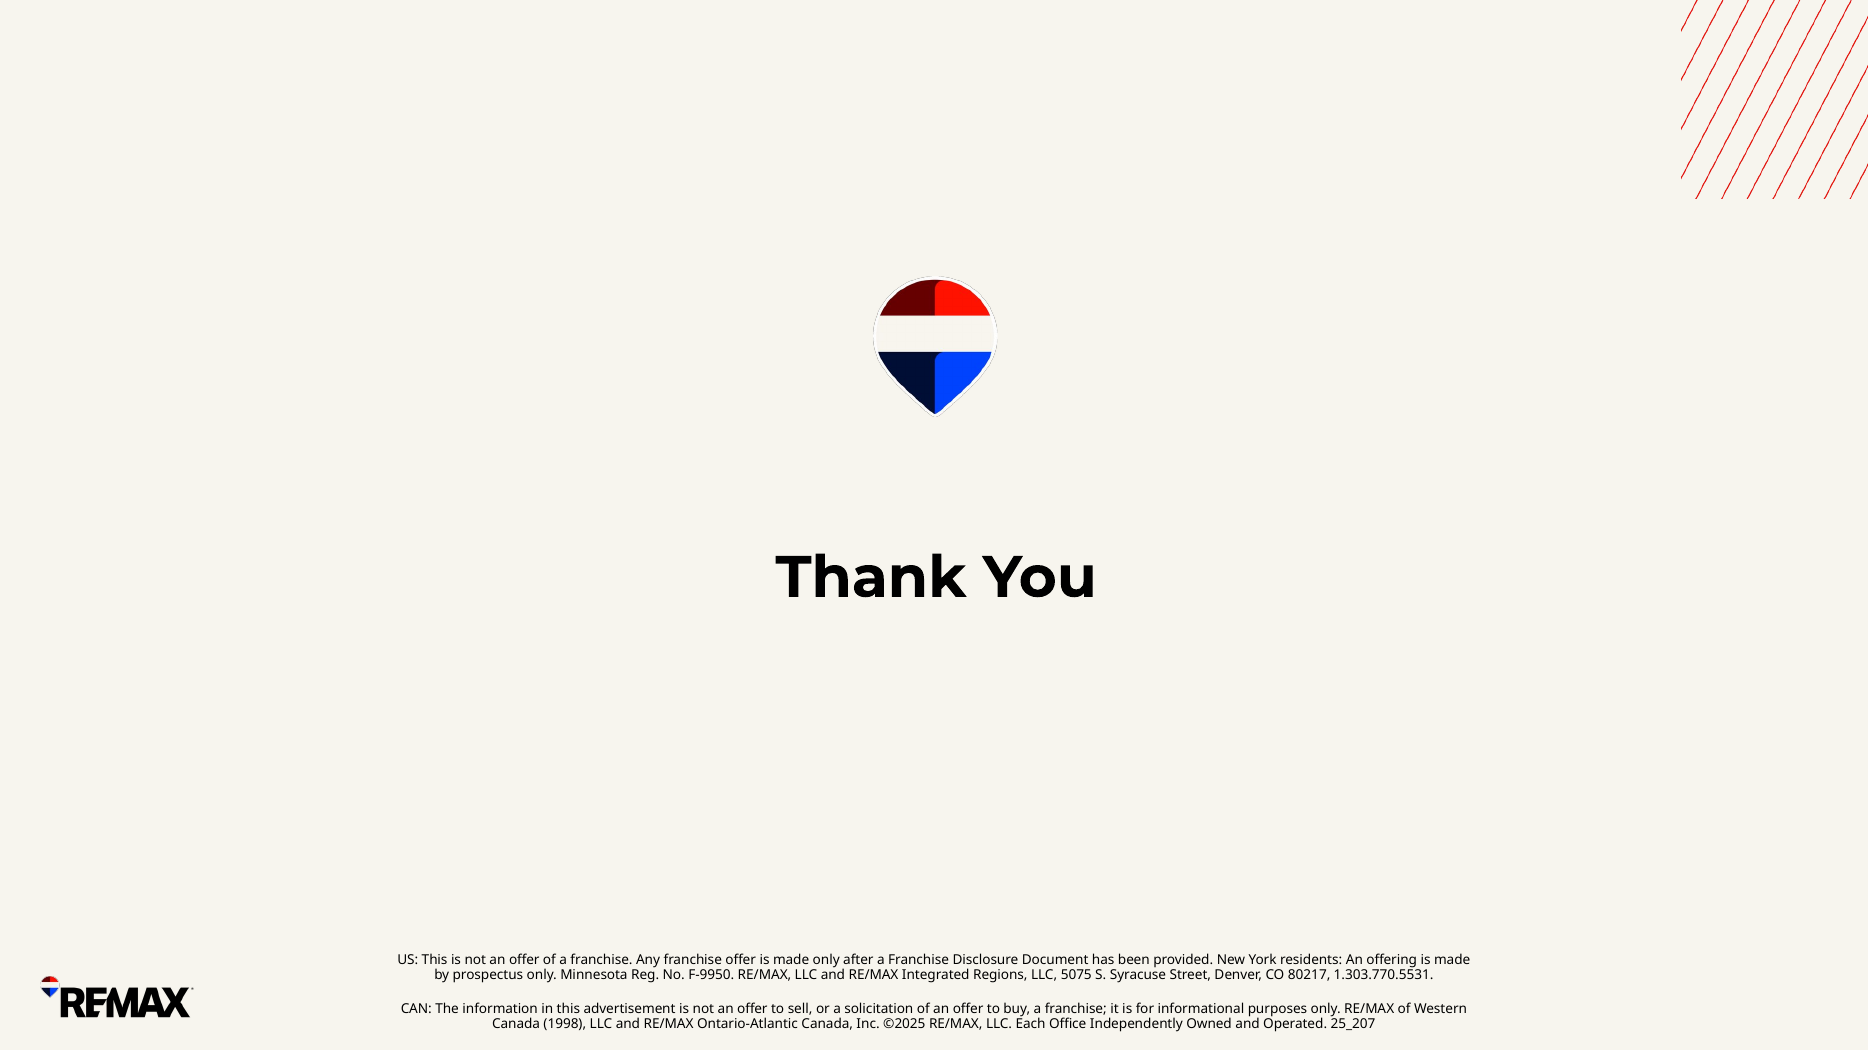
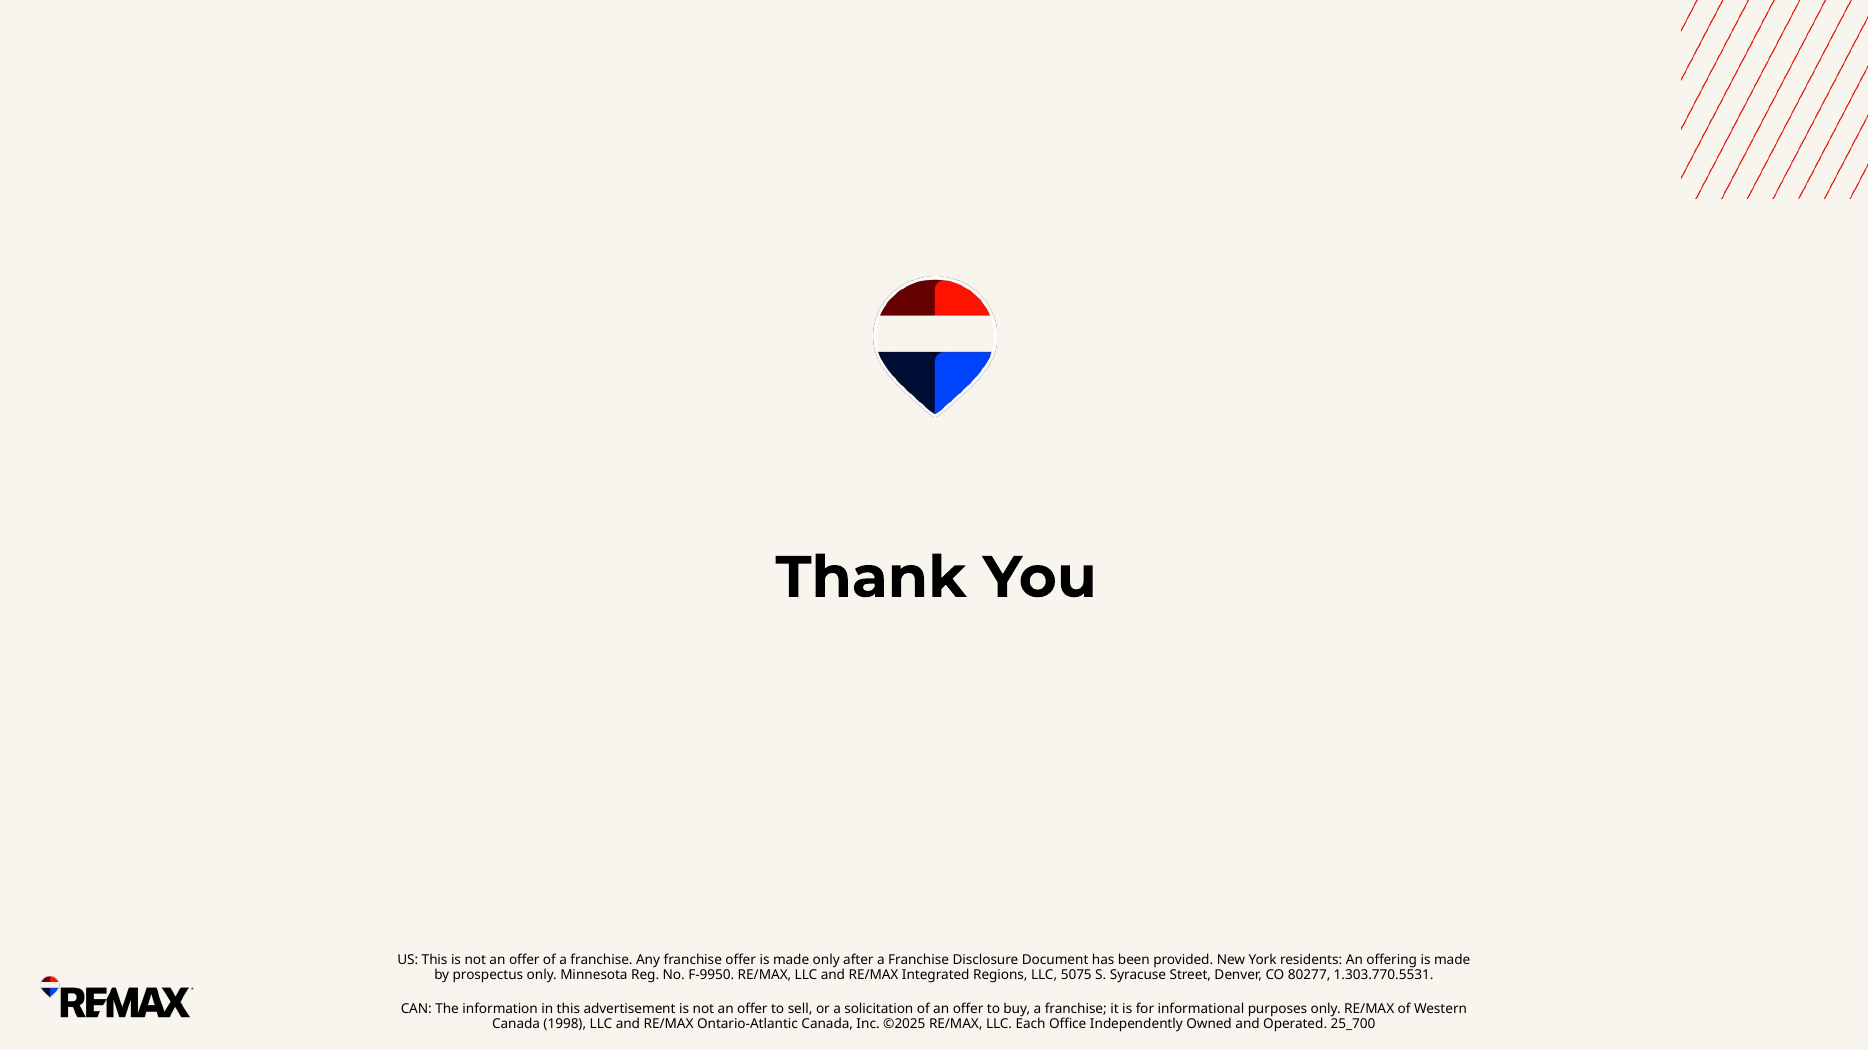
80217: 80217 -> 80277 (1309, 976)
25_207: 25_207 -> 25_700 (1353, 1025)
